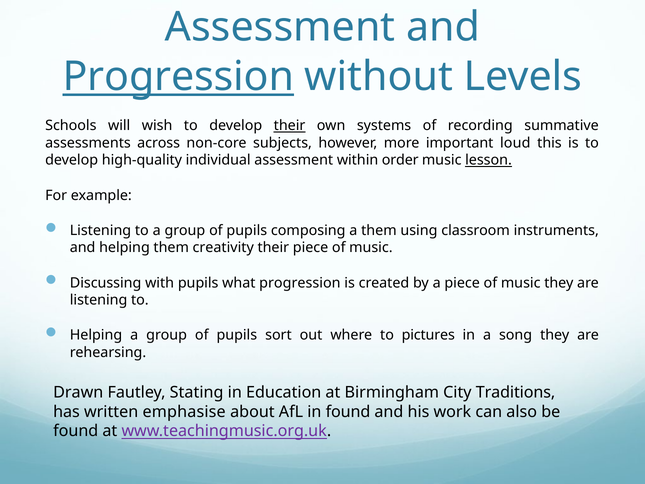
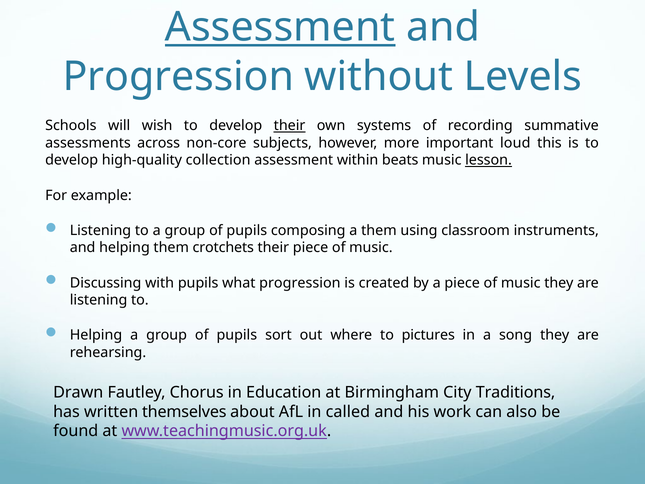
Assessment underline: none -> present (280, 27)
Progression underline: present -> none (178, 77)
individual: individual -> collection (218, 160)
order: order -> beats (400, 160)
creativity: creativity -> crotchets (223, 248)
Stating: Stating -> Chorus (197, 392)
emphasise: emphasise -> themselves (184, 412)
in found: found -> called (348, 412)
